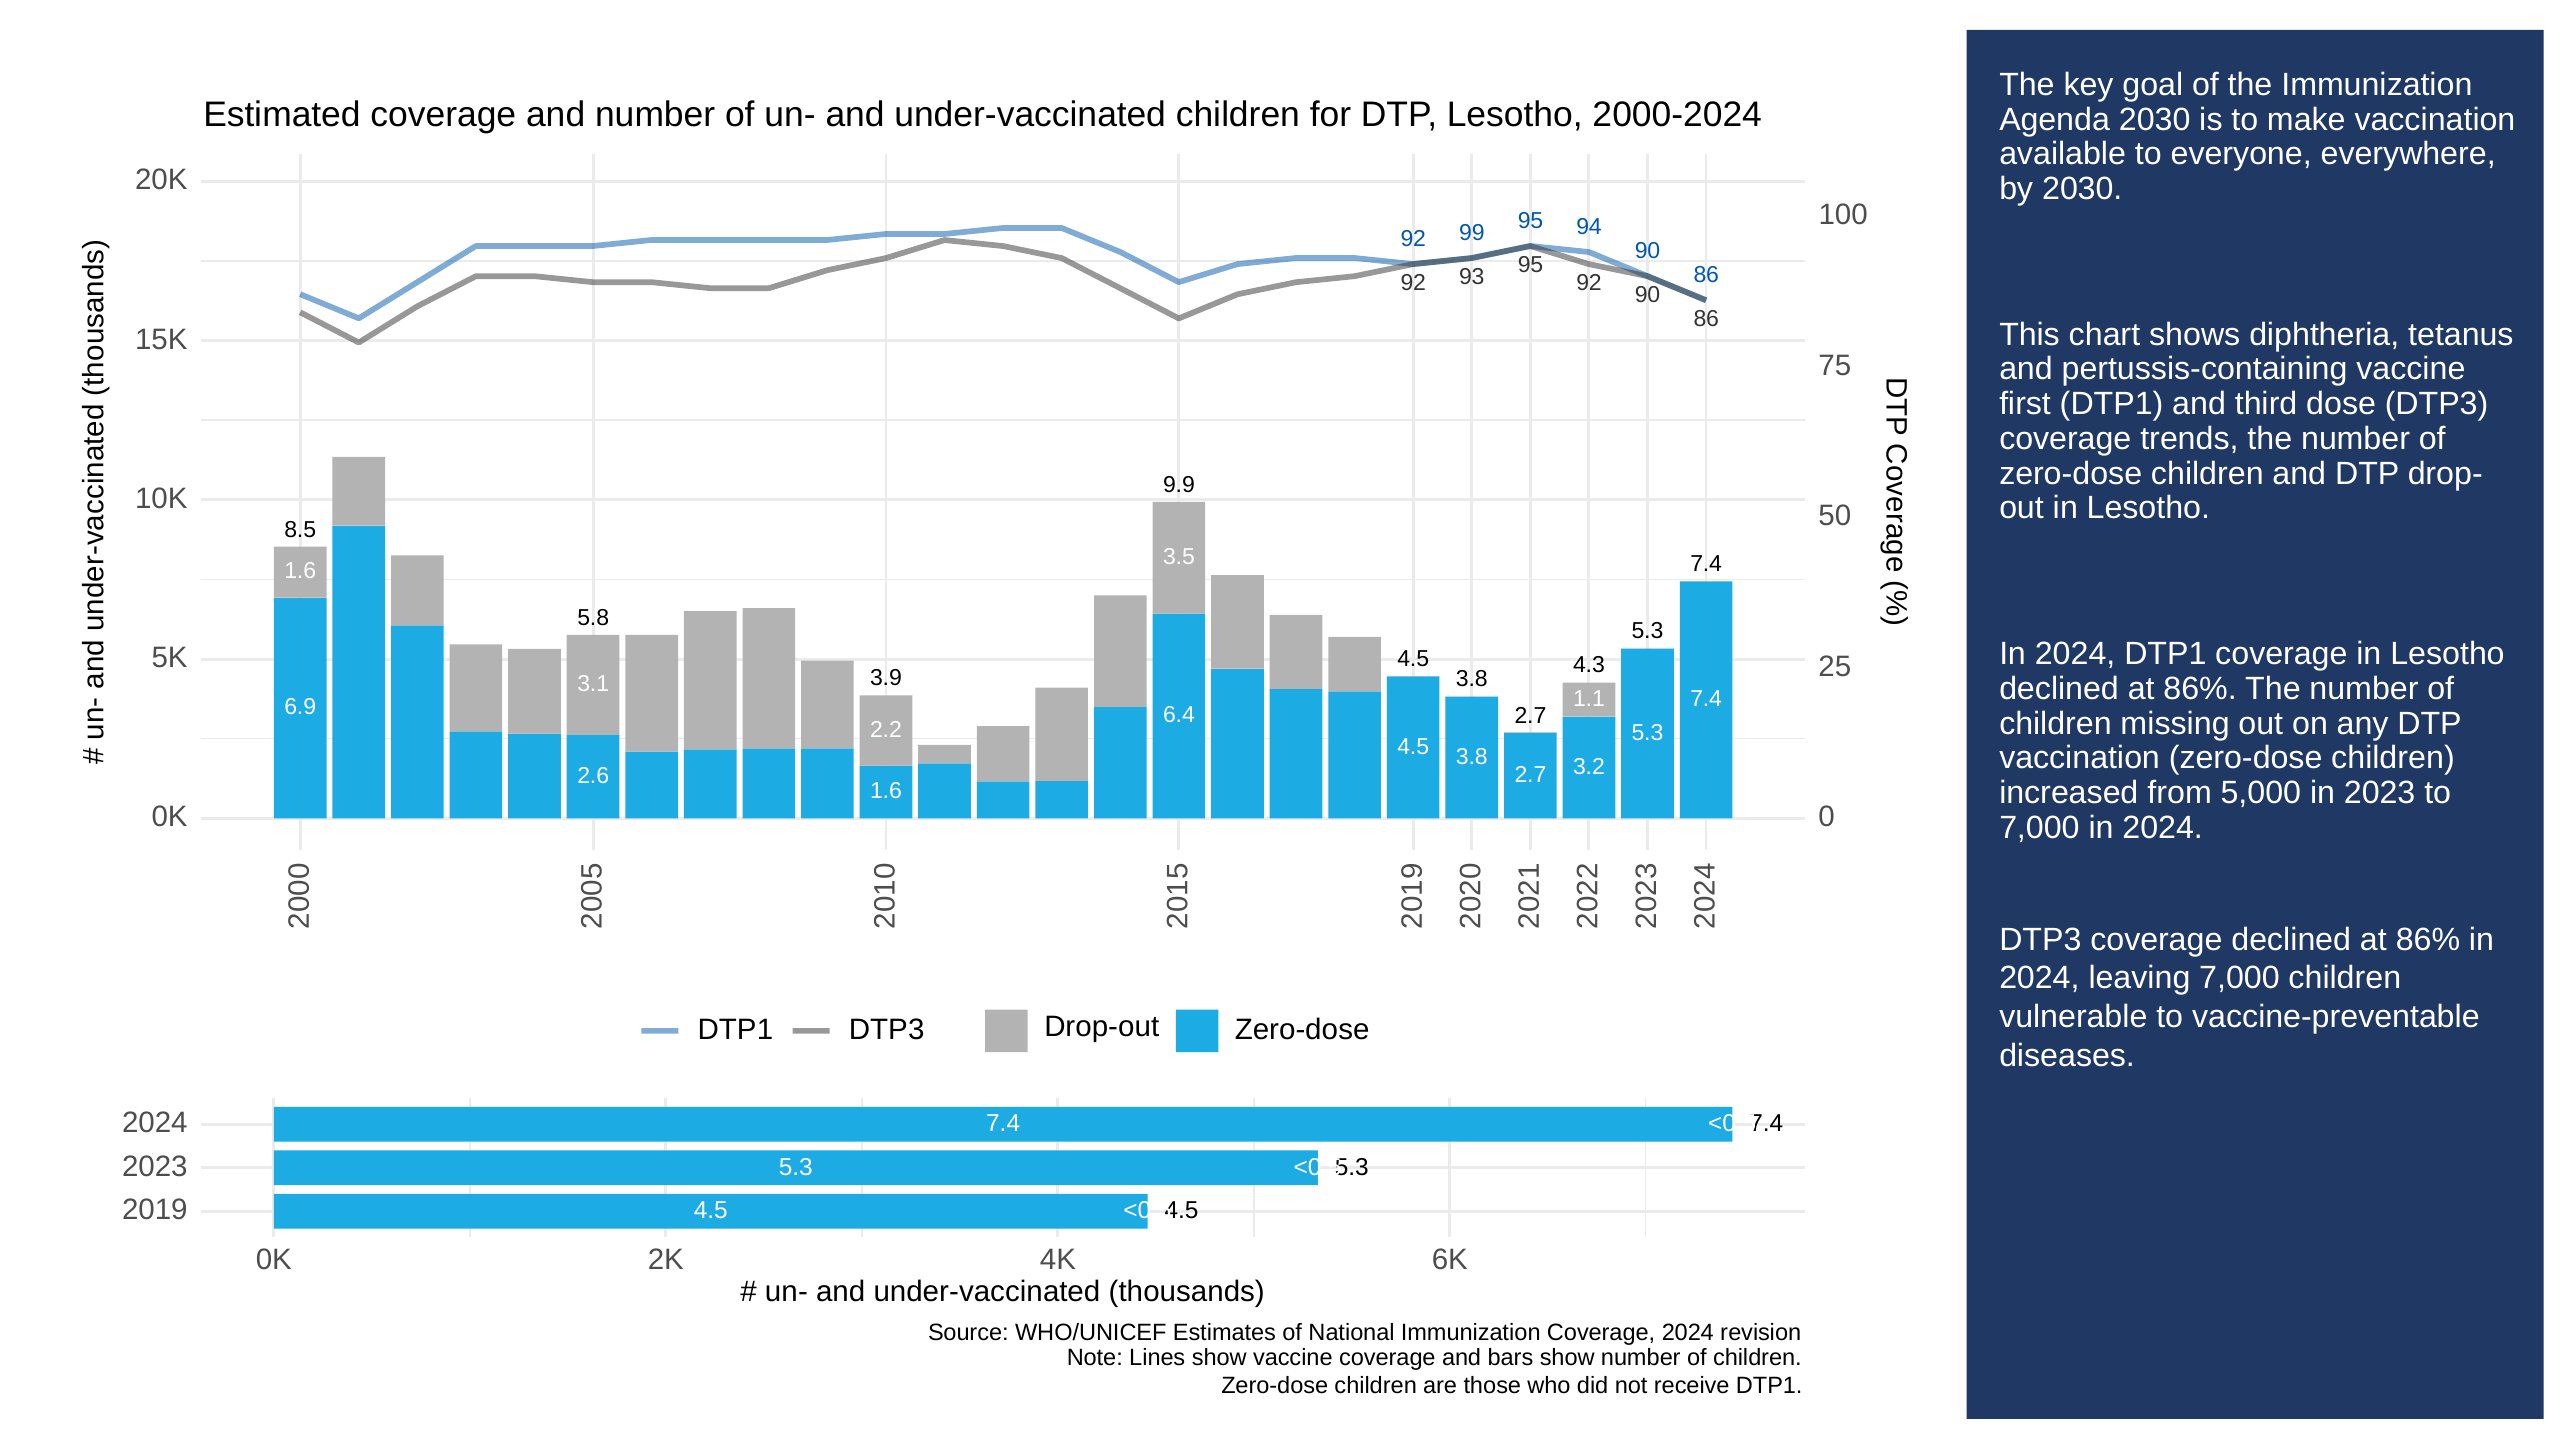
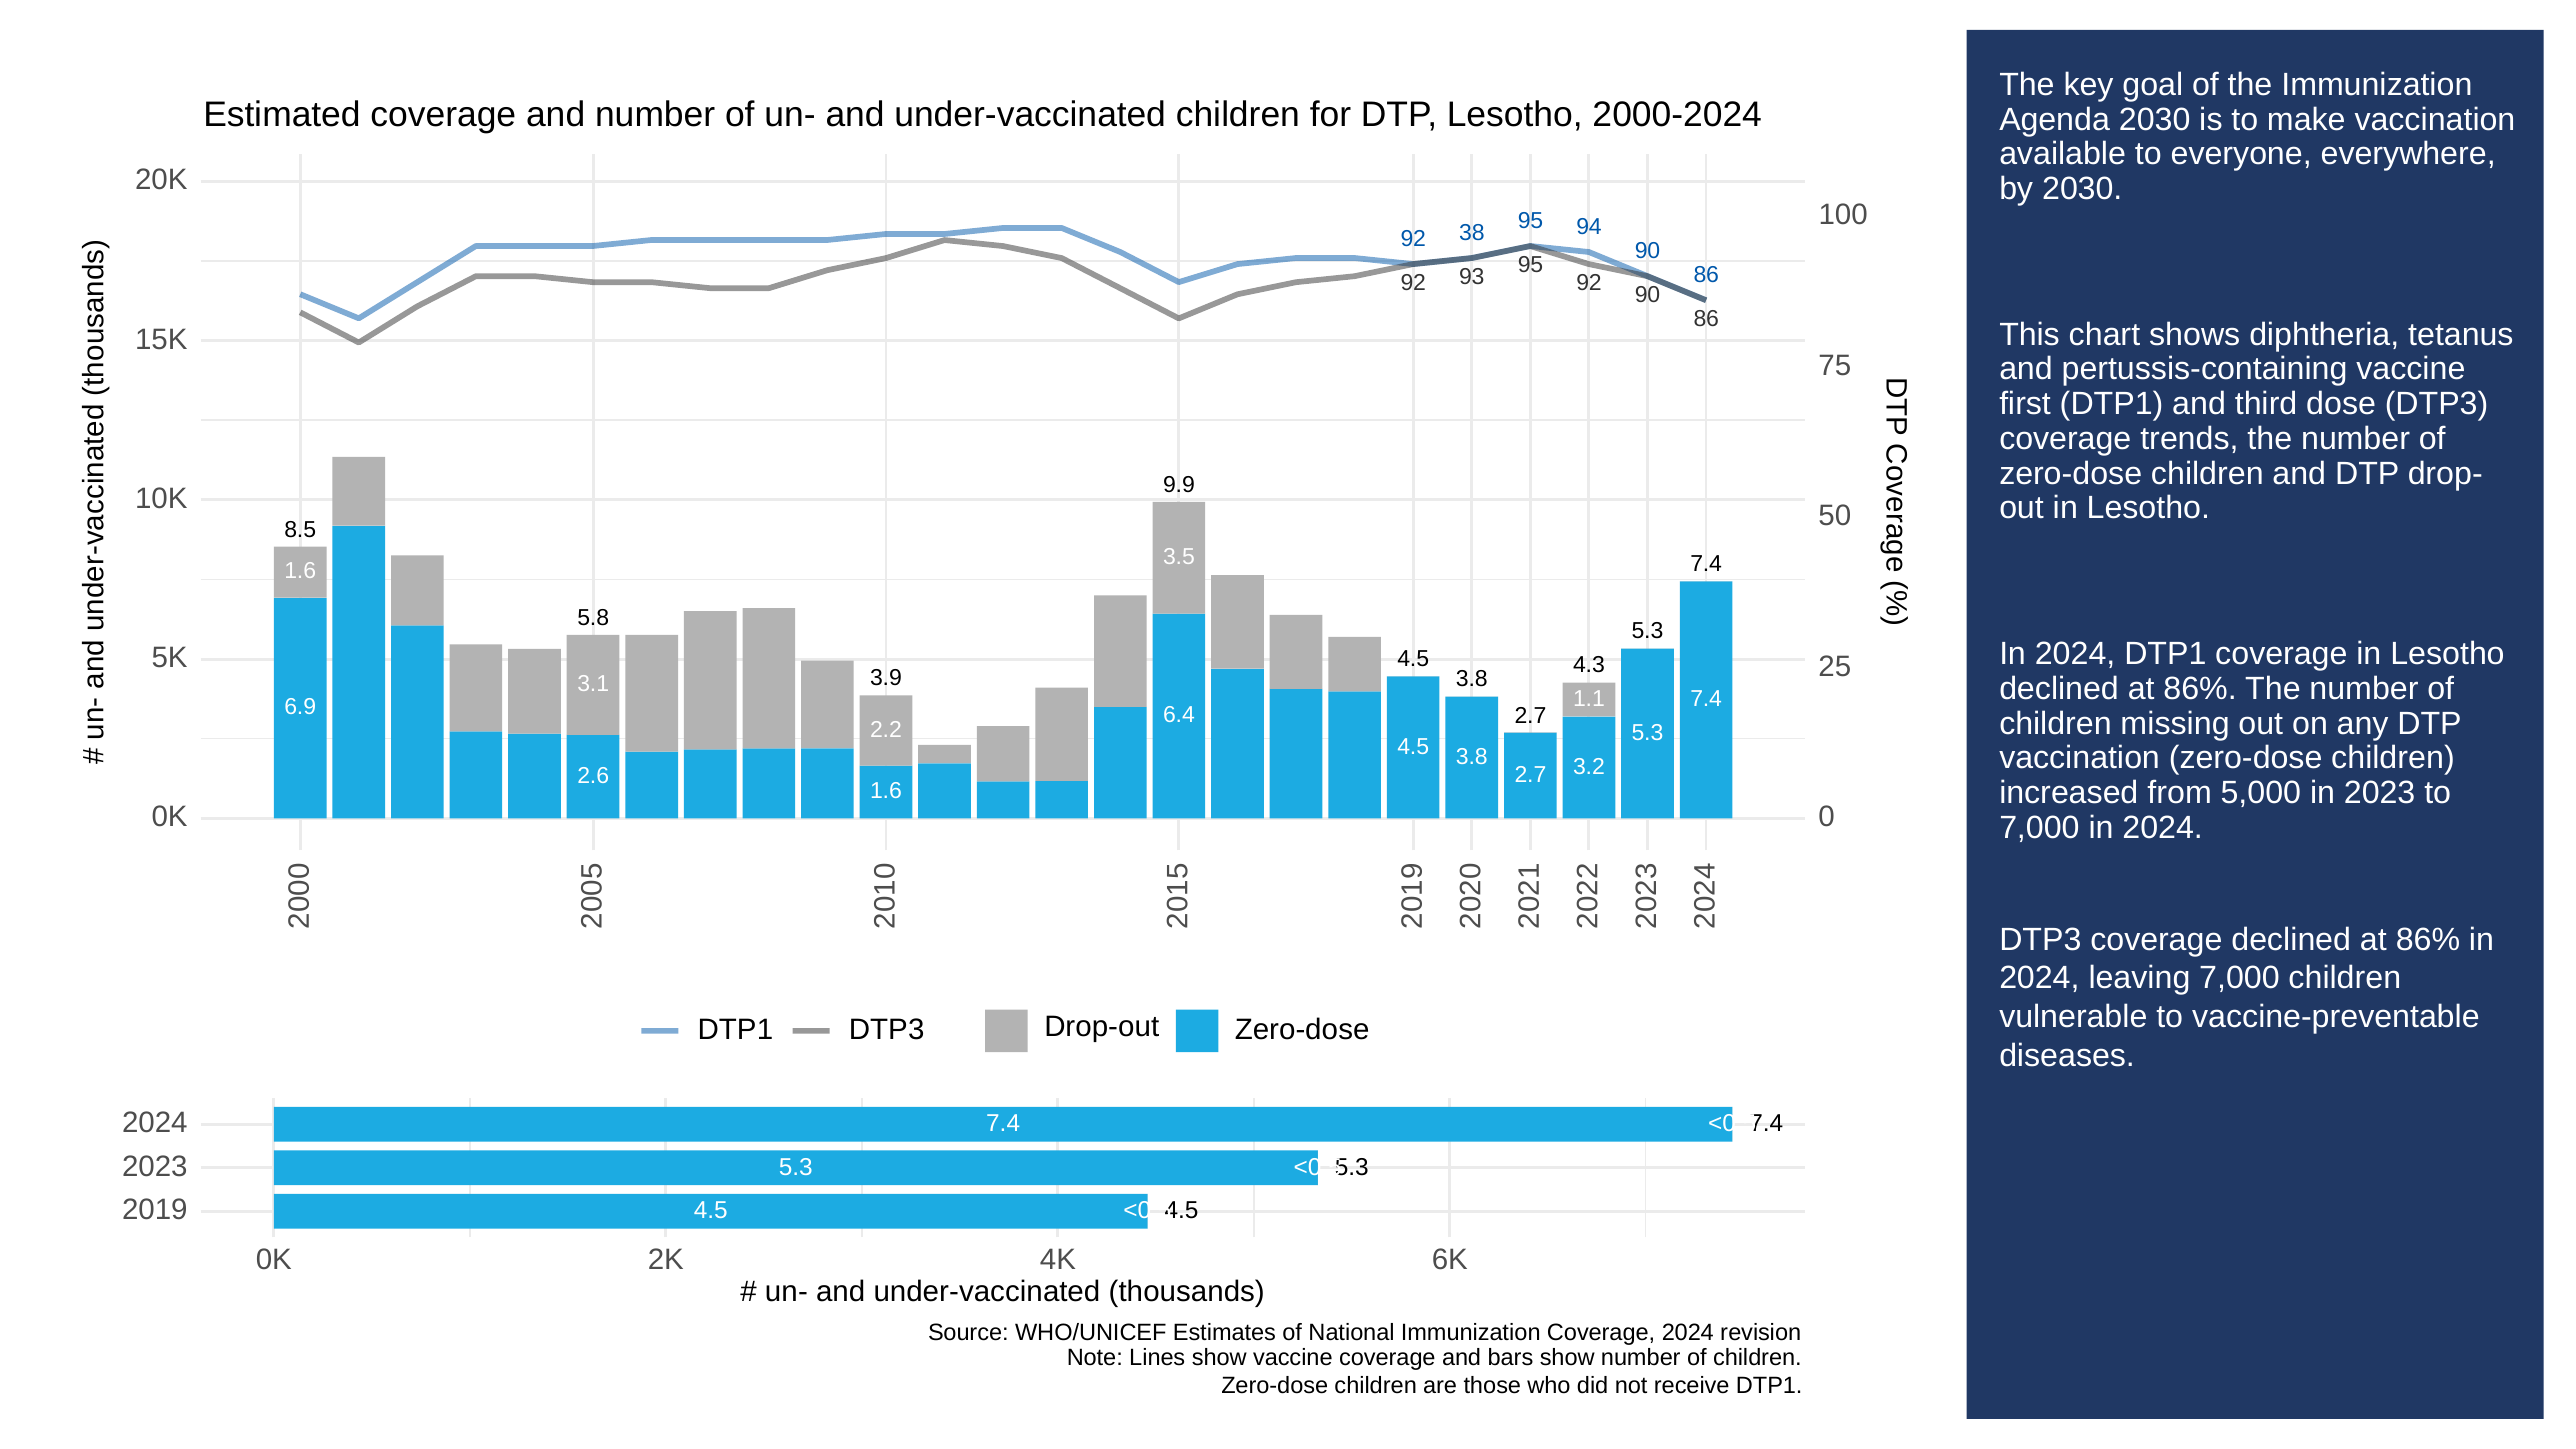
99: 99 -> 38 (1472, 233)
